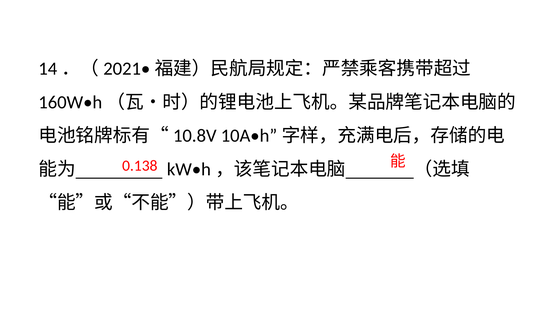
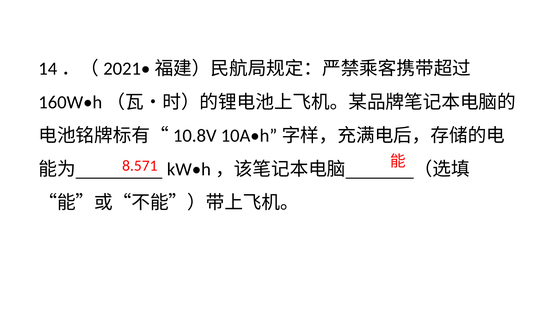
0.138: 0.138 -> 8.571 (140, 166)
